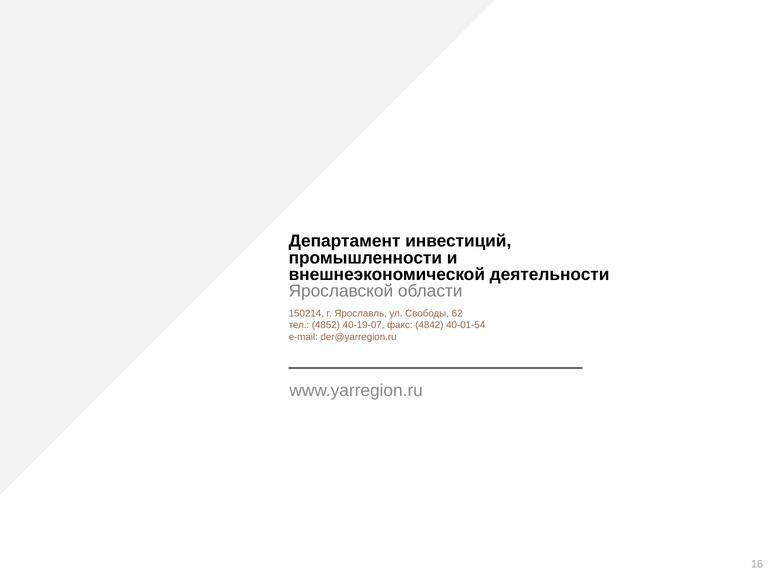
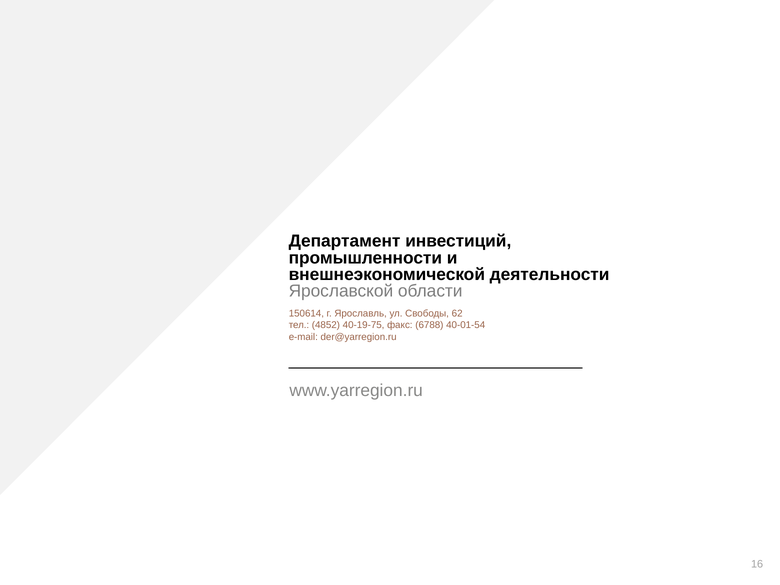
150214: 150214 -> 150614 (306, 313)
40-19-07: 40-19-07 -> 40-19-75 (364, 325)
4842: 4842 -> 6788 (429, 325)
